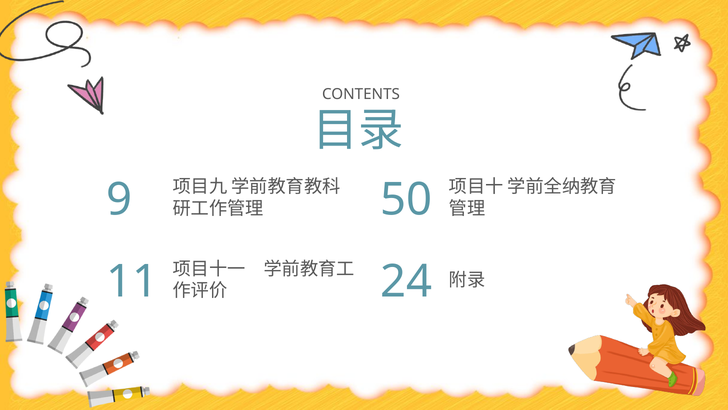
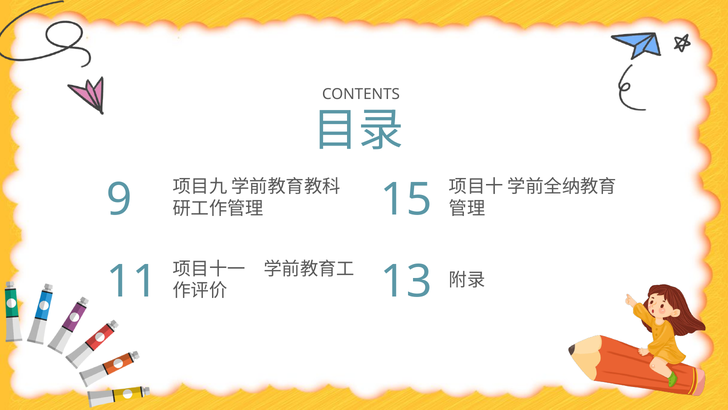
50: 50 -> 15 (406, 199)
24: 24 -> 13 (406, 282)
